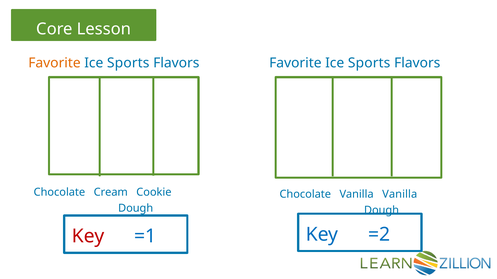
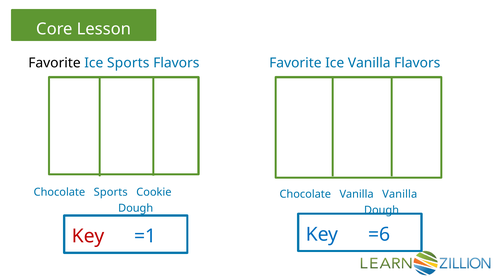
Favorite colour: orange -> black (54, 63)
Sports: Sports -> Vanilla (369, 63)
Chocolate Cream: Cream -> Sports (111, 192)
=2: =2 -> =6 (379, 235)
